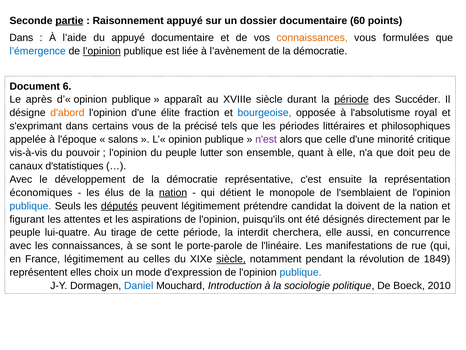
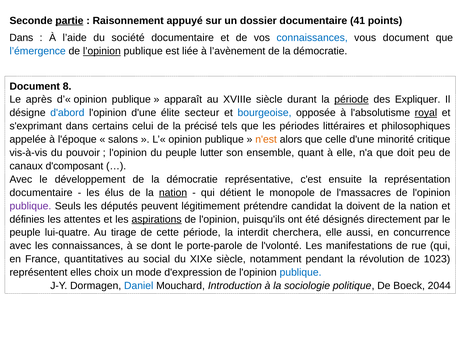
60: 60 -> 41 (358, 21)
du appuyé: appuyé -> société (128, 38)
connaissances colour: orange -> blue (312, 38)
vous formulées: formulées -> document (406, 38)
6: 6 -> 8 (67, 86)
Succéder: Succéder -> Expliquer (418, 99)
d'abord colour: orange -> blue (67, 113)
fraction: fraction -> secteur (202, 113)
royal underline: none -> present (426, 113)
certains vous: vous -> celui (143, 126)
n'est colour: purple -> orange (266, 139)
d'statistiques: d'statistiques -> d'composant (74, 166)
économiques: économiques -> documentaire (41, 192)
l'semblaient: l'semblaient -> l'massacres (364, 192)
publique colour: blue -> purple (30, 206)
députés underline: present -> none (119, 206)
figurant: figurant -> définies (27, 219)
aspirations underline: none -> present (157, 219)
sont: sont -> dont (161, 246)
l'linéaire: l'linéaire -> l'volonté (282, 246)
France légitimement: légitimement -> quantitatives (94, 259)
celles: celles -> social (157, 259)
siècle underline: present -> none (231, 259)
1849: 1849 -> 1023 (437, 259)
2010: 2010 -> 2044 (439, 285)
